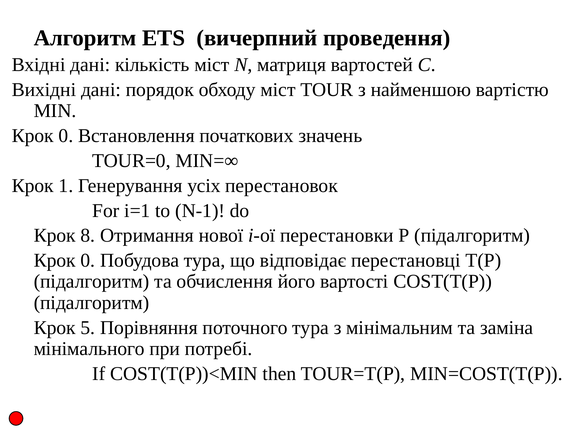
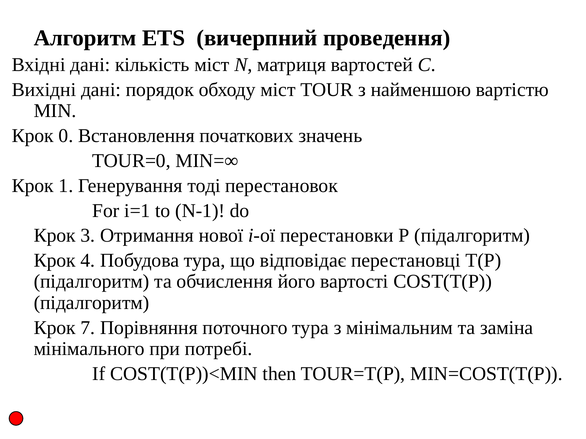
усіх: усіх -> тоді (204, 186)
8: 8 -> 3 (88, 236)
0: 0 -> 4 (88, 261)
5: 5 -> 7 (88, 328)
